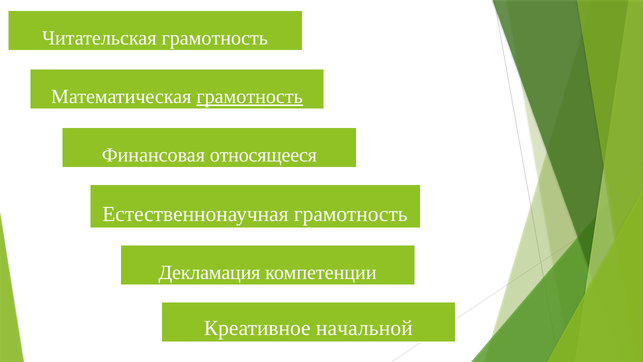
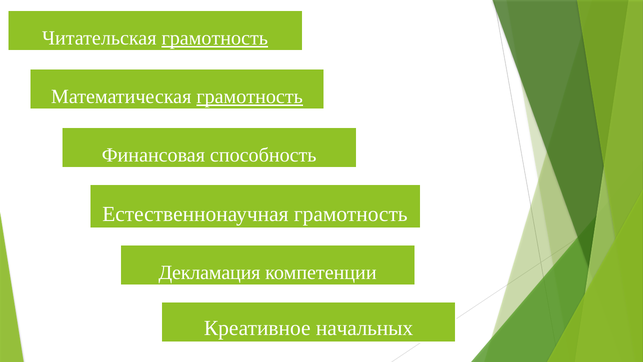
грамотность underline: none -> present (215, 38)
относящееся: относящееся -> способность (263, 155)
начальной: начальной -> начальных (365, 328)
